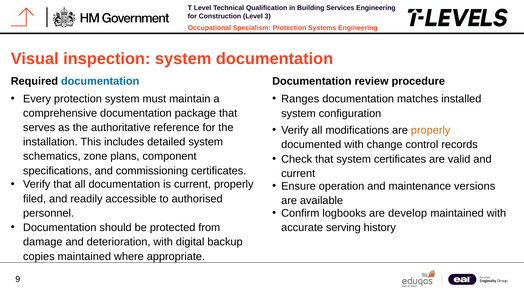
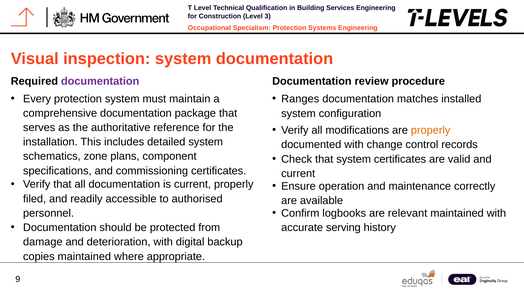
documentation colour: blue -> purple (100, 81)
versions: versions -> correctly (475, 186)
develop: develop -> relevant (408, 213)
